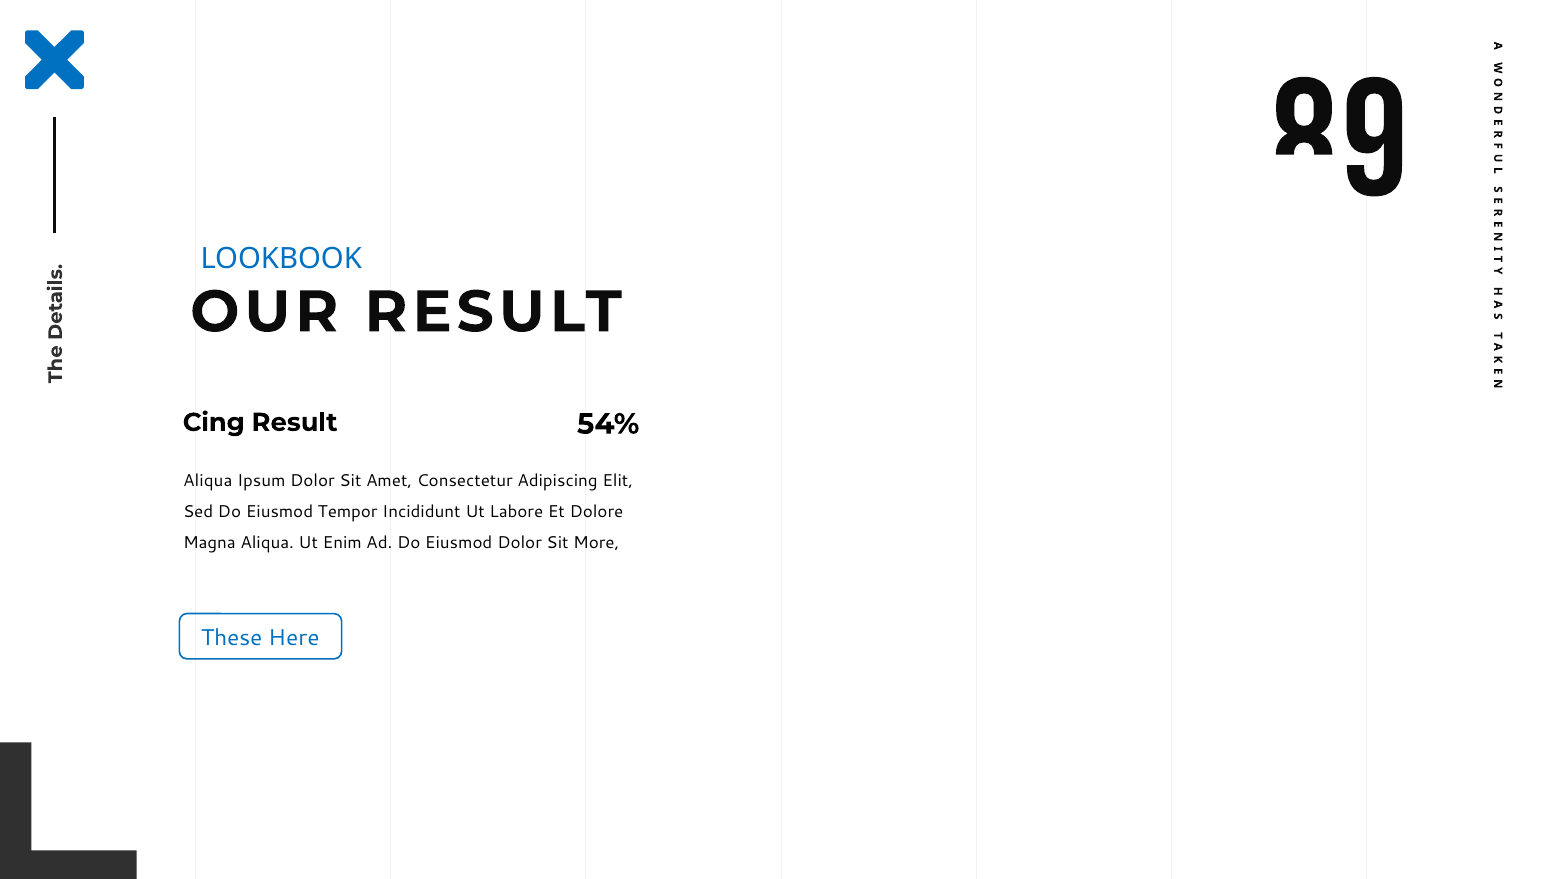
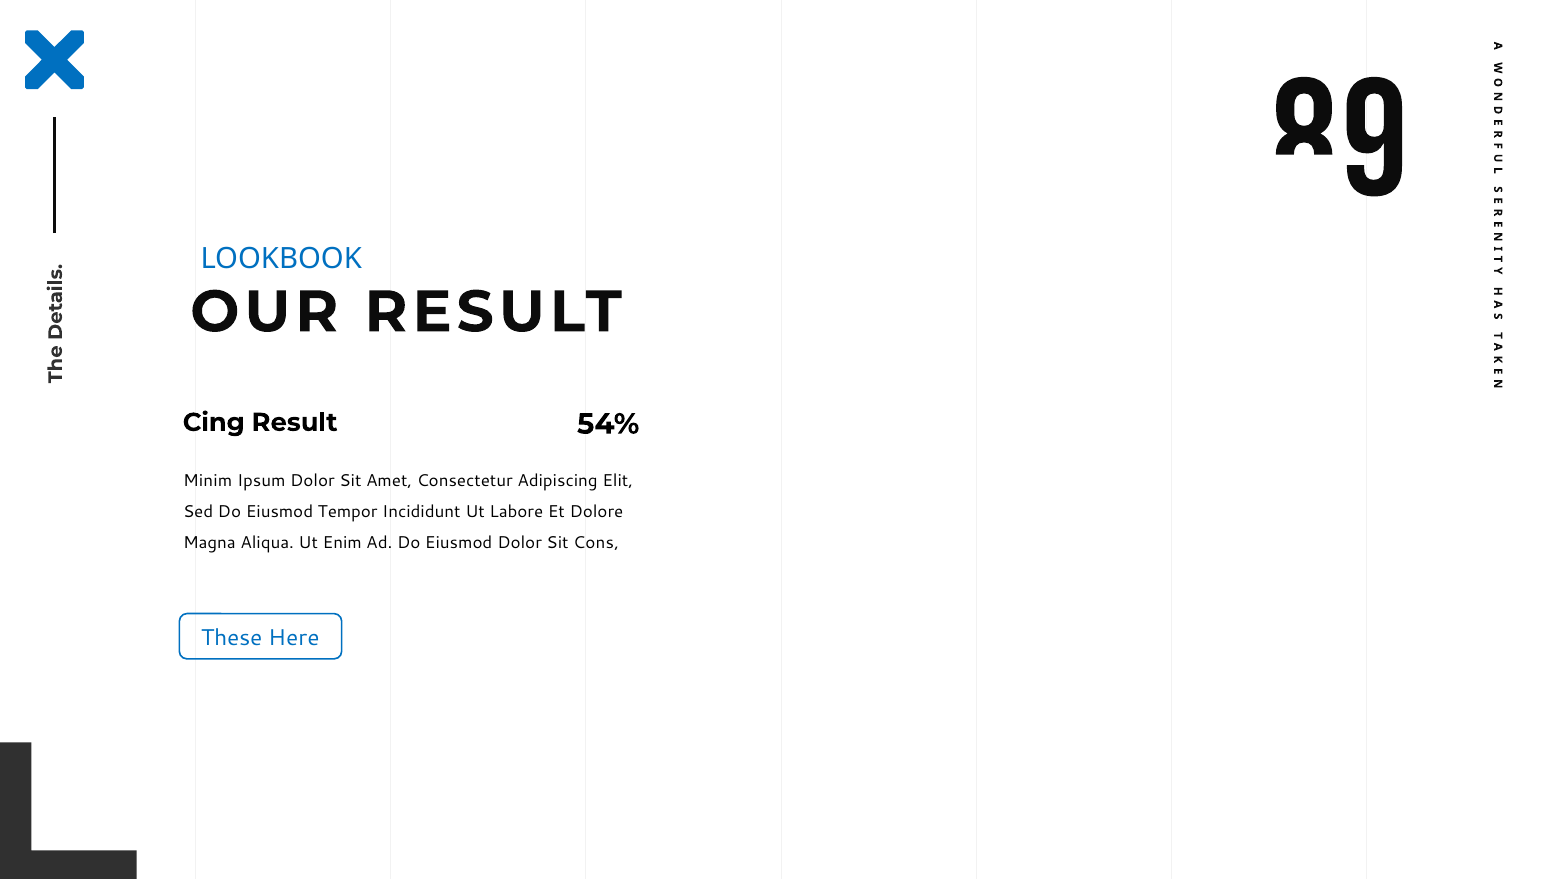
Aliqua: Aliqua -> Minim (208, 481)
More: More -> Cons (596, 542)
